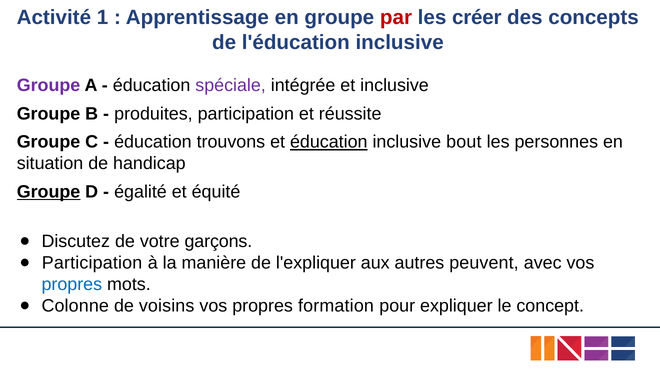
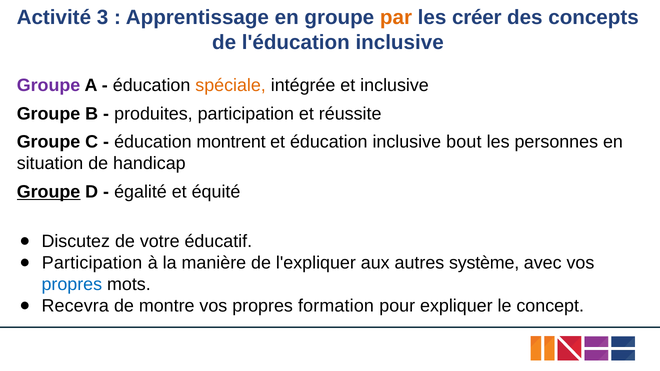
1: 1 -> 3 (103, 18)
par colour: red -> orange (396, 18)
spéciale colour: purple -> orange (231, 86)
trouvons: trouvons -> montrent (231, 142)
éducation underline: present -> none (329, 142)
garçons: garçons -> éducatif (218, 242)
peuvent: peuvent -> système (484, 263)
Colonne: Colonne -> Recevra (75, 306)
voisins: voisins -> montre (167, 306)
